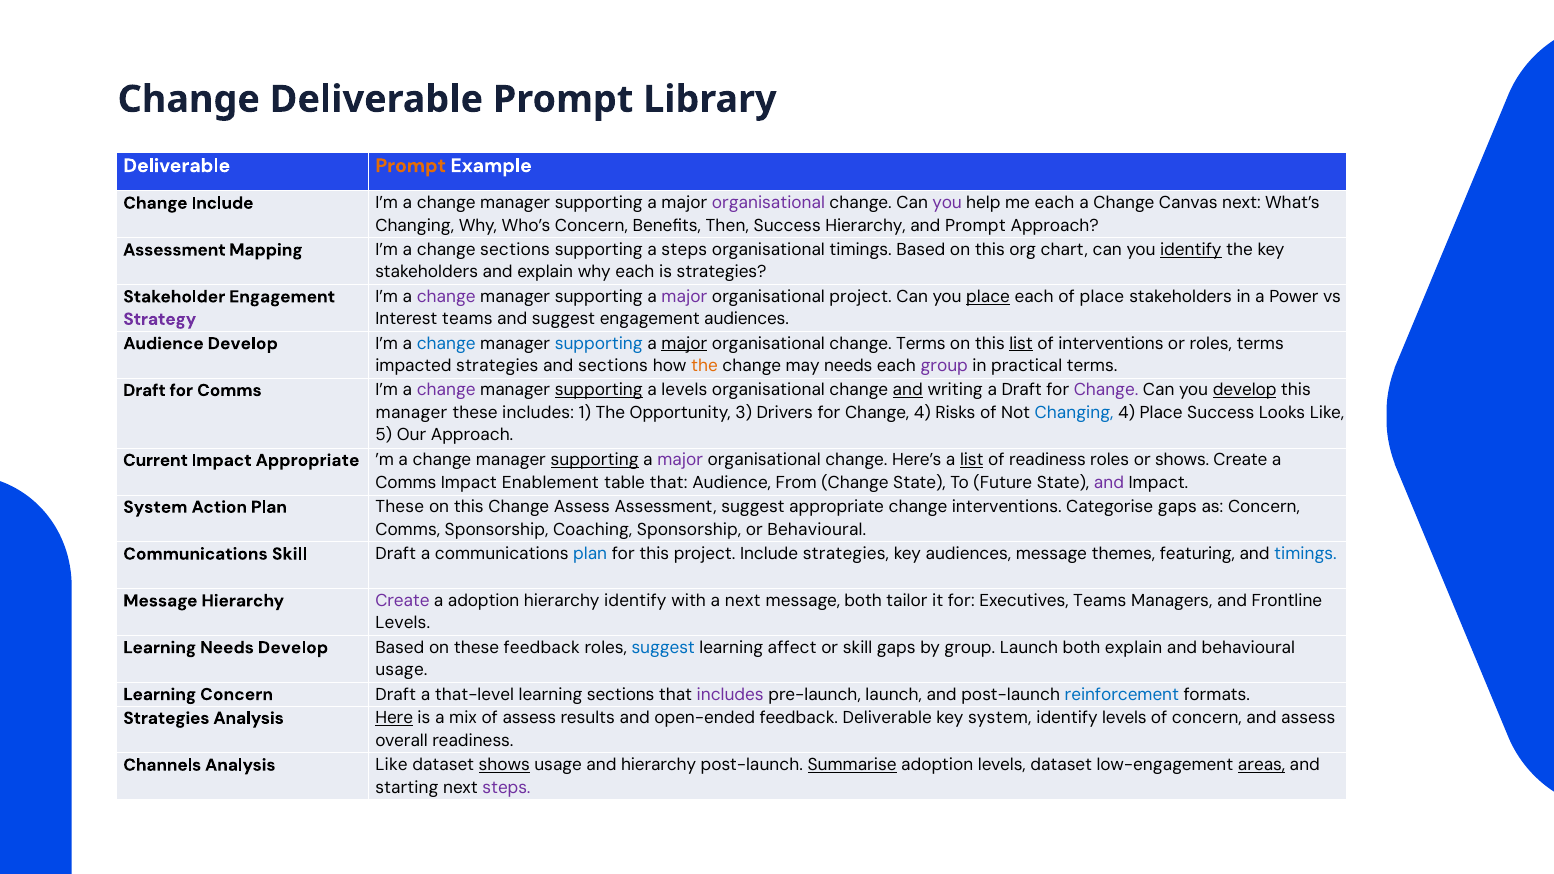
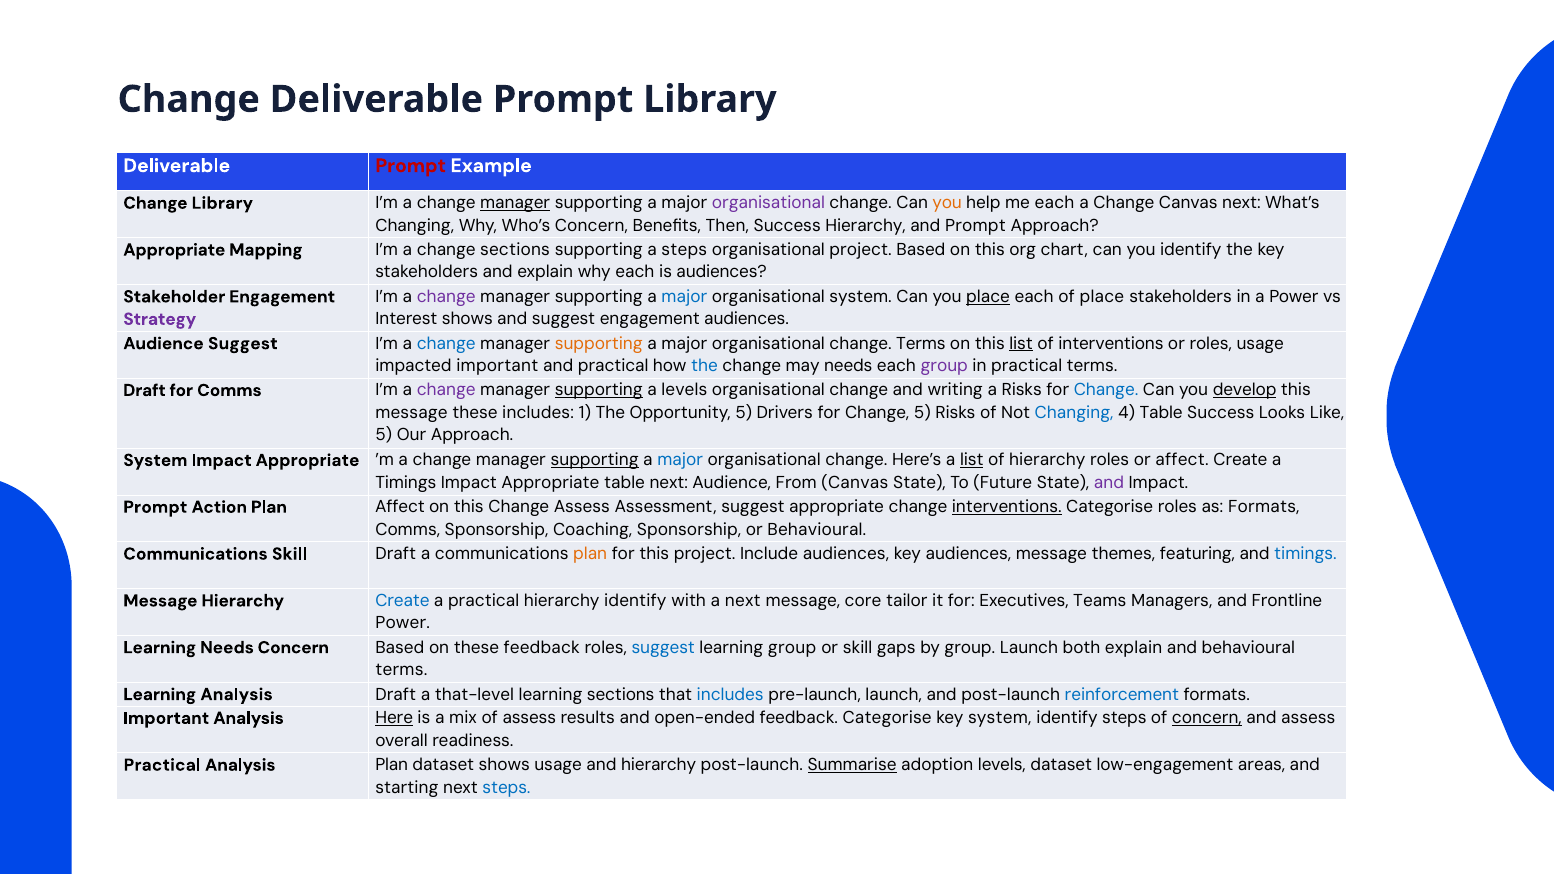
Prompt colour: orange -> red (411, 166)
Change Include: Include -> Library (222, 203)
manager underline: none -> present (515, 203)
you colour: purple -> orange (947, 203)
Assessment: Assessment -> Appropriate (174, 250)
organisational timings: timings -> project (861, 250)
identify underline: present -> none (1191, 250)
is strategies: strategies -> audiences (722, 272)
major colour: purple -> blue (684, 297)
organisational project: project -> system (861, 297)
Interest teams: teams -> shows (467, 319)
Audience Develop: Develop -> Suggest (243, 344)
supporting colour: blue -> orange (599, 344)
major underline: present -> none (684, 344)
roles terms: terms -> usage (1260, 344)
impacted strategies: strategies -> important (497, 366)
and sections: sections -> practical (613, 366)
the colour: orange -> blue (704, 366)
and underline: present -> none (908, 390)
a Draft: Draft -> Risks (1022, 390)
Change colour: purple -> blue (1106, 390)
manager: manager -> message (412, 413)
Opportunity 3: 3 -> 5 (744, 413)
Change 4: 4 -> 5 (922, 413)
4 Place: Place -> Table (1161, 413)
Current: Current -> System (155, 460)
major colour: purple -> blue (680, 460)
of readiness: readiness -> hierarchy (1047, 460)
or shows: shows -> affect (1182, 460)
Comms: Comms -> Timings (406, 483)
Enablement: Enablement -> Appropriate (550, 483)
table that: that -> next (669, 483)
From Change: Change -> Canvas (855, 483)
System: System -> Prompt (155, 507)
Plan These: These -> Affect (400, 507)
interventions underline: none -> present (1007, 507)
Categorise gaps: gaps -> roles (1177, 507)
as Concern: Concern -> Formats (1264, 507)
plan colour: blue -> orange (590, 554)
Include strategies: strategies -> audiences (846, 554)
Create colour: purple -> blue (402, 601)
a adoption: adoption -> practical (484, 601)
message both: both -> core (863, 601)
Levels: Levels -> Power (403, 623)
Needs Develop: Develop -> Concern (293, 648)
learning affect: affect -> group (792, 648)
usage: usage -> terms (401, 670)
Learning Concern: Concern -> Analysis (237, 694)
includes colour: purple -> blue (730, 694)
Strategies: Strategies -> Important (166, 718)
feedback Deliverable: Deliverable -> Categorise (887, 718)
identify levels: levels -> steps (1124, 718)
concern underline: none -> present (1207, 718)
Channels: Channels -> Practical (162, 765)
Analysis Like: Like -> Plan (392, 765)
shows underline: present -> none (504, 765)
areas underline: present -> none (1262, 765)
steps colour: purple -> blue (506, 787)
